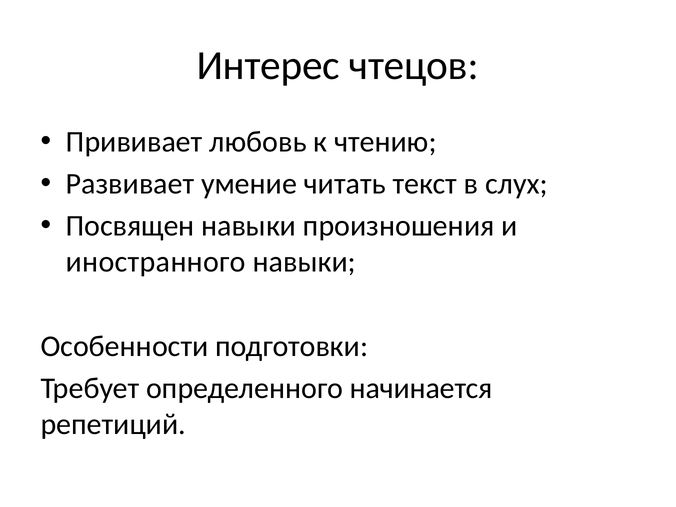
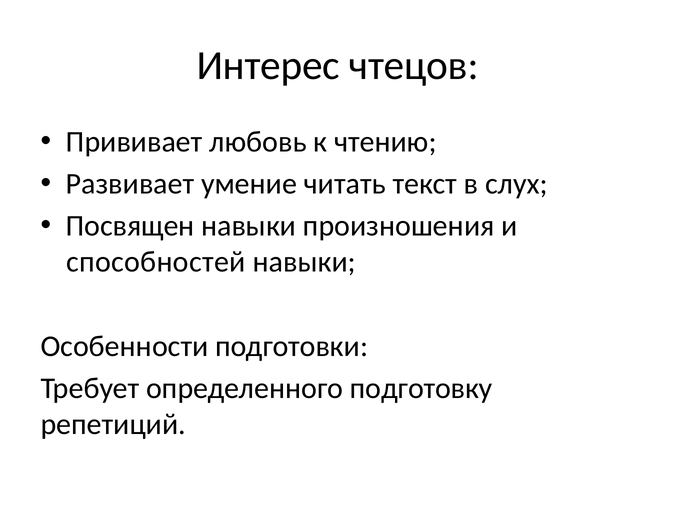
иностранного: иностранного -> способностей (156, 262)
начинается: начинается -> подготовку (421, 388)
